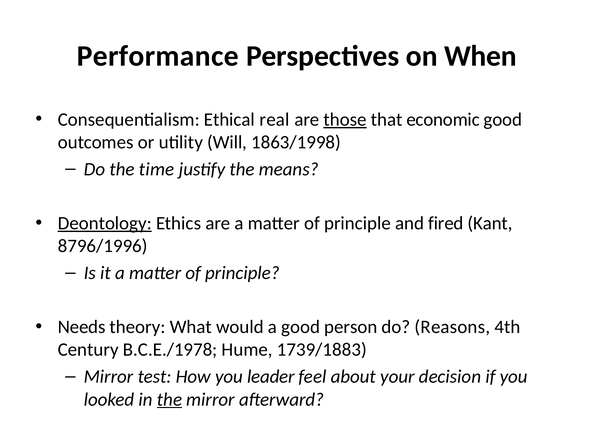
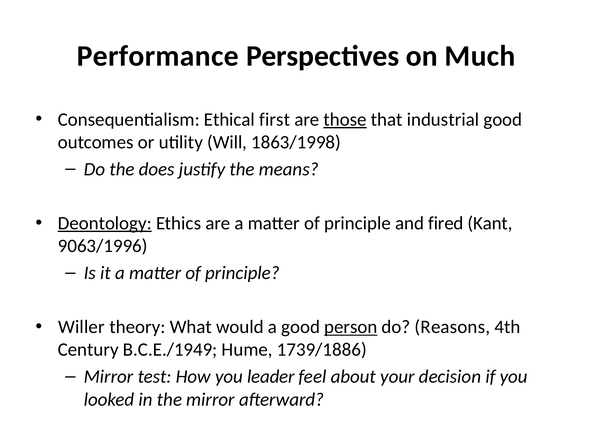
When: When -> Much (480, 56)
real: real -> first (275, 119)
economic: economic -> industrial (443, 119)
time: time -> does (157, 169)
8796/1996: 8796/1996 -> 9063/1996 (103, 246)
Needs: Needs -> Willer (81, 327)
person underline: none -> present (351, 327)
B.C.E./1978: B.C.E./1978 -> B.C.E./1949 (170, 350)
1739/1883: 1739/1883 -> 1739/1886 (322, 350)
the underline: present -> none (169, 399)
